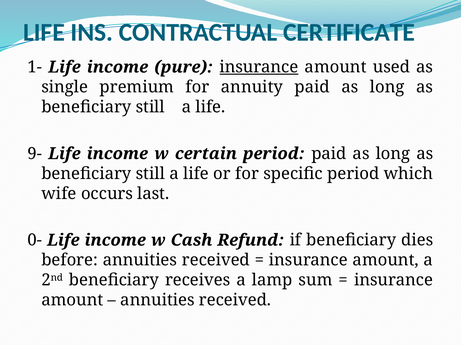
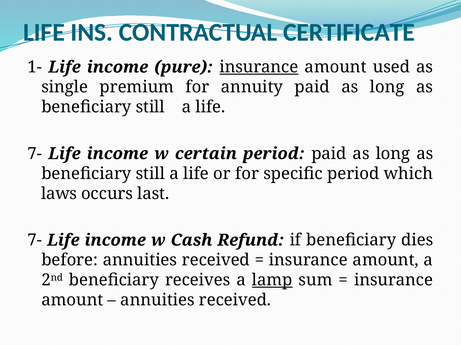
9-: 9- -> 7- (35, 154)
wife: wife -> laws (59, 194)
0-: 0- -> 7- (35, 241)
lamp underline: none -> present (272, 281)
